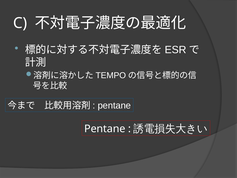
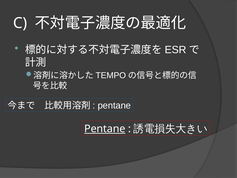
Pentane underline: none -> present (105, 129)
